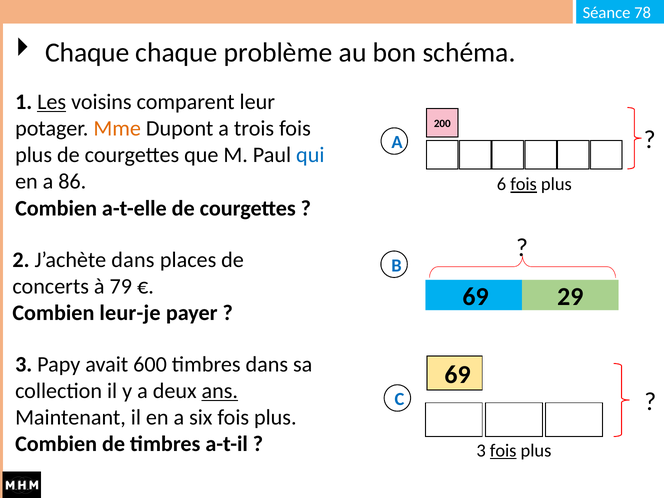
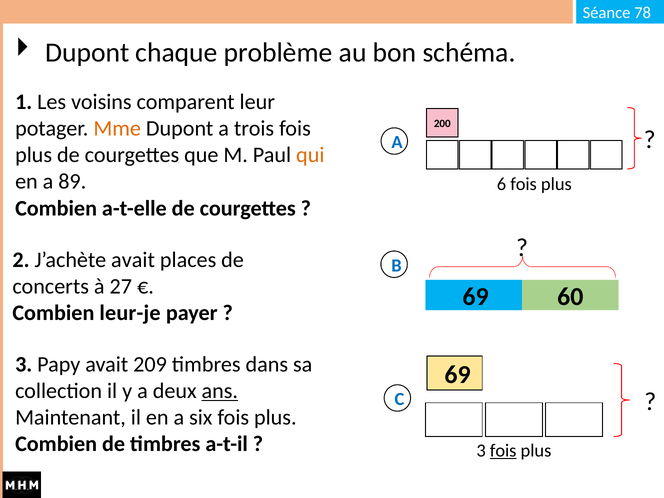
Chaque: Chaque -> Dupont (87, 53)
Les underline: present -> none (52, 102)
qui colour: blue -> orange (310, 155)
86: 86 -> 89 (72, 182)
fois underline: present -> none (524, 184)
J’achète dans: dans -> avait (133, 260)
79: 79 -> 27 (121, 287)
29: 29 -> 60 (570, 297)
600: 600 -> 209 (150, 364)
